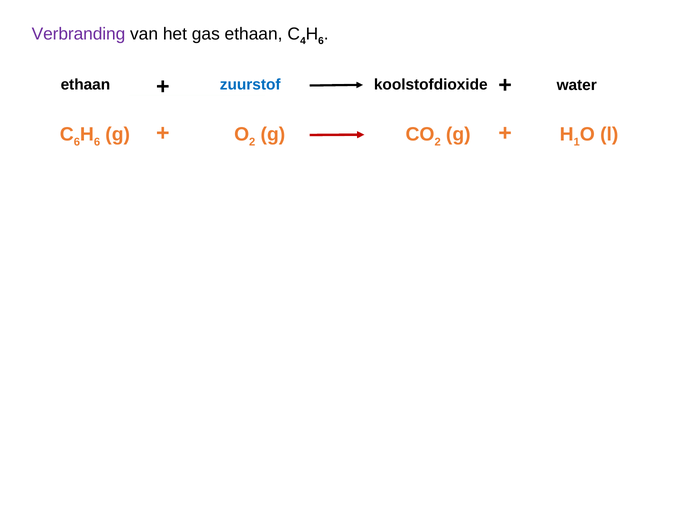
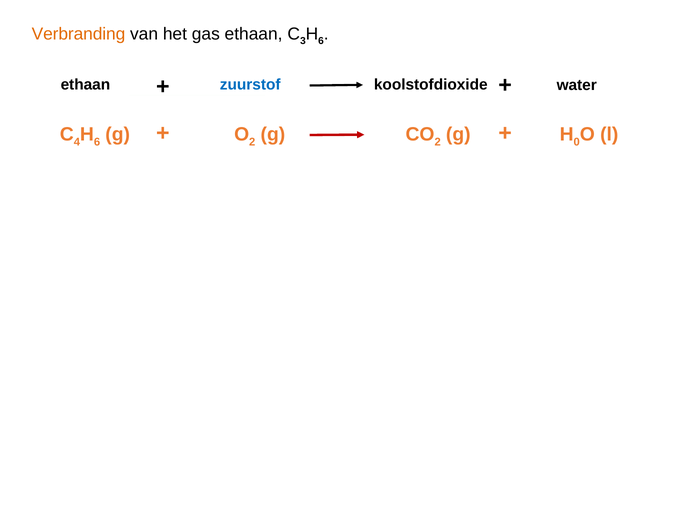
Verbranding colour: purple -> orange (78, 34)
4: 4 -> 3 (303, 41)
6: 6 -> 4 (77, 142)
1: 1 -> 0 (577, 142)
